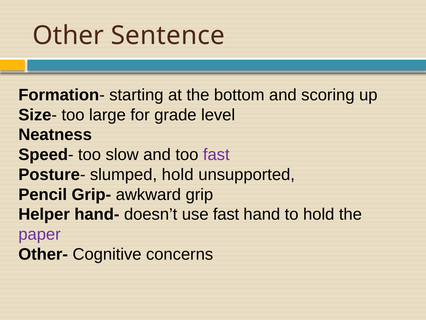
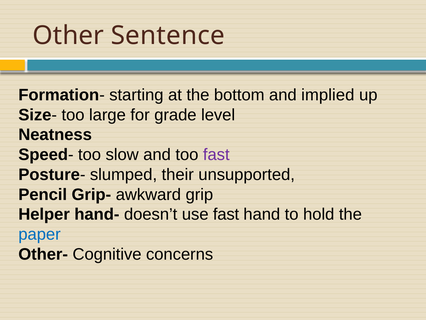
scoring: scoring -> implied (328, 95)
slumped hold: hold -> their (178, 174)
paper colour: purple -> blue (40, 234)
